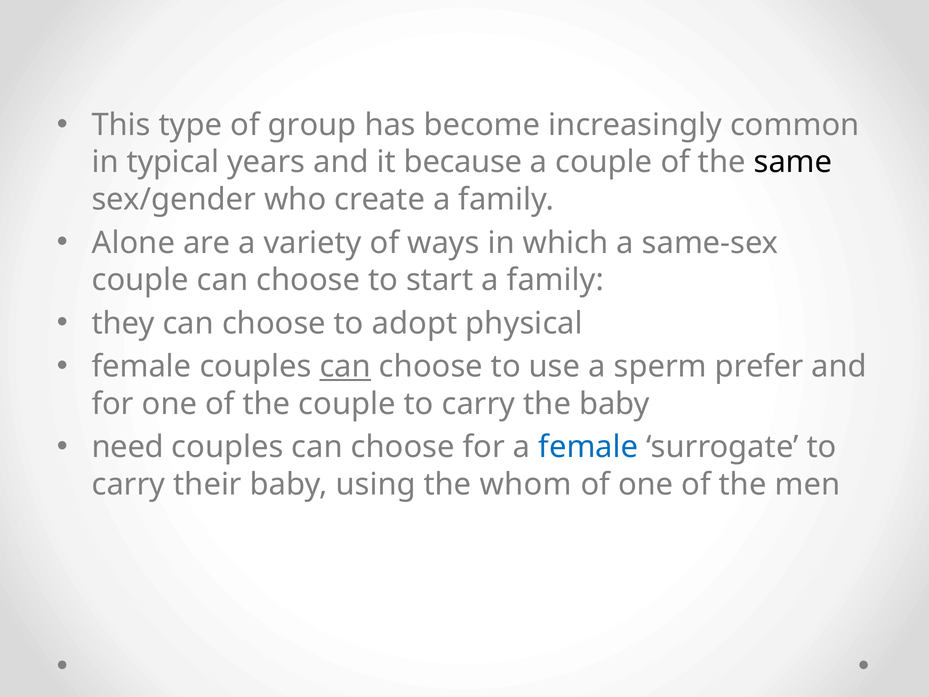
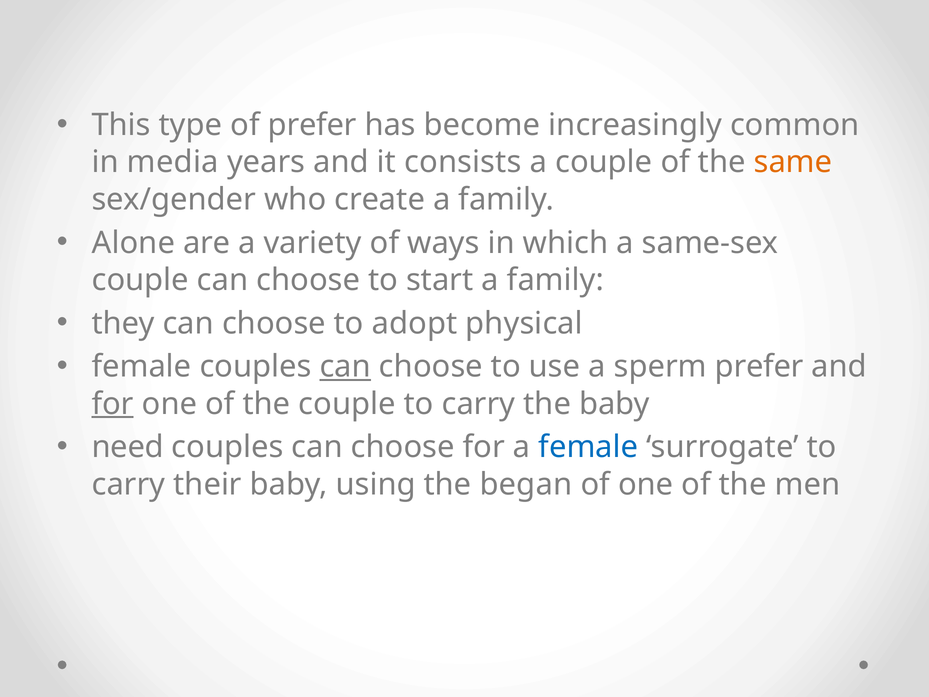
of group: group -> prefer (312, 125)
typical: typical -> media (173, 162)
because: because -> consists (463, 162)
same colour: black -> orange (793, 162)
for underline: none -> present (113, 404)
whom: whom -> began (526, 484)
